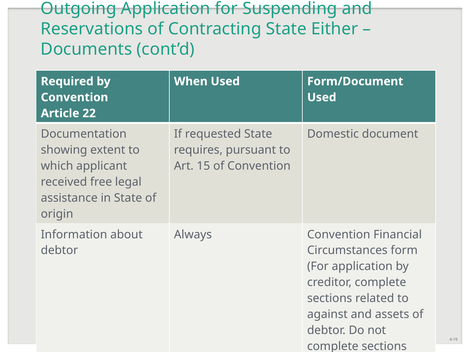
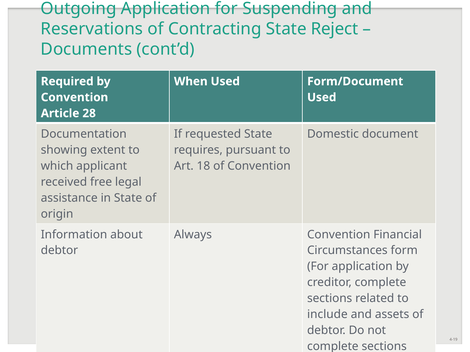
Either: Either -> Reject (335, 29)
22: 22 -> 28 (89, 113)
15: 15 -> 18 (203, 166)
against: against -> include (327, 315)
